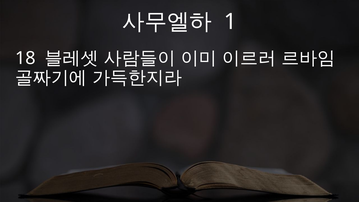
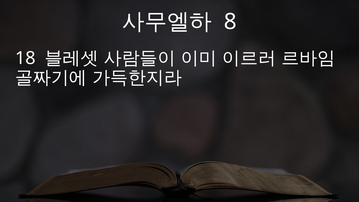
1: 1 -> 8 (230, 22)
